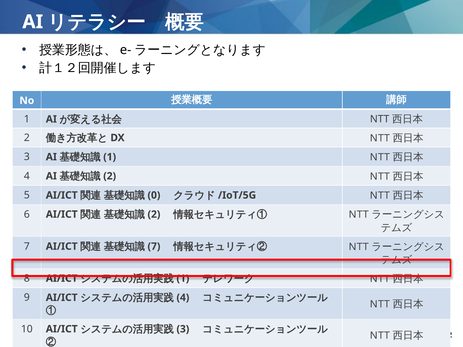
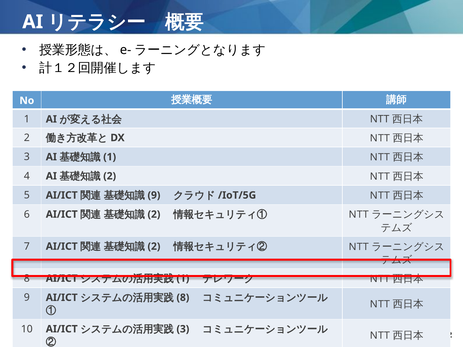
0: 0 -> 9 (154, 195)
7: 7 -> 2 (154, 247)
4: 4 -> 8 (183, 298)
